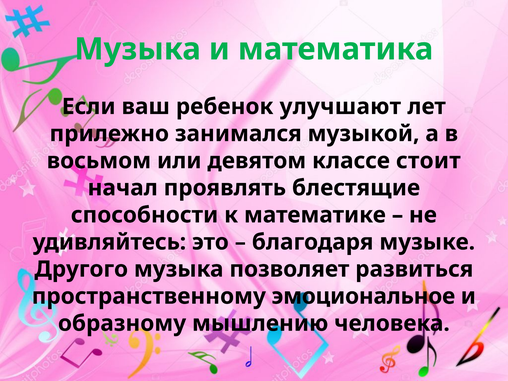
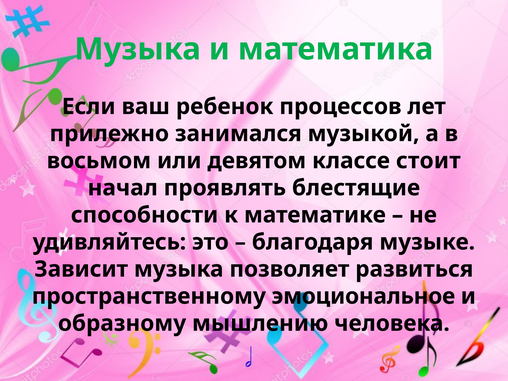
улучшают: улучшают -> процессов (340, 107)
Другого: Другого -> Зависит (81, 269)
